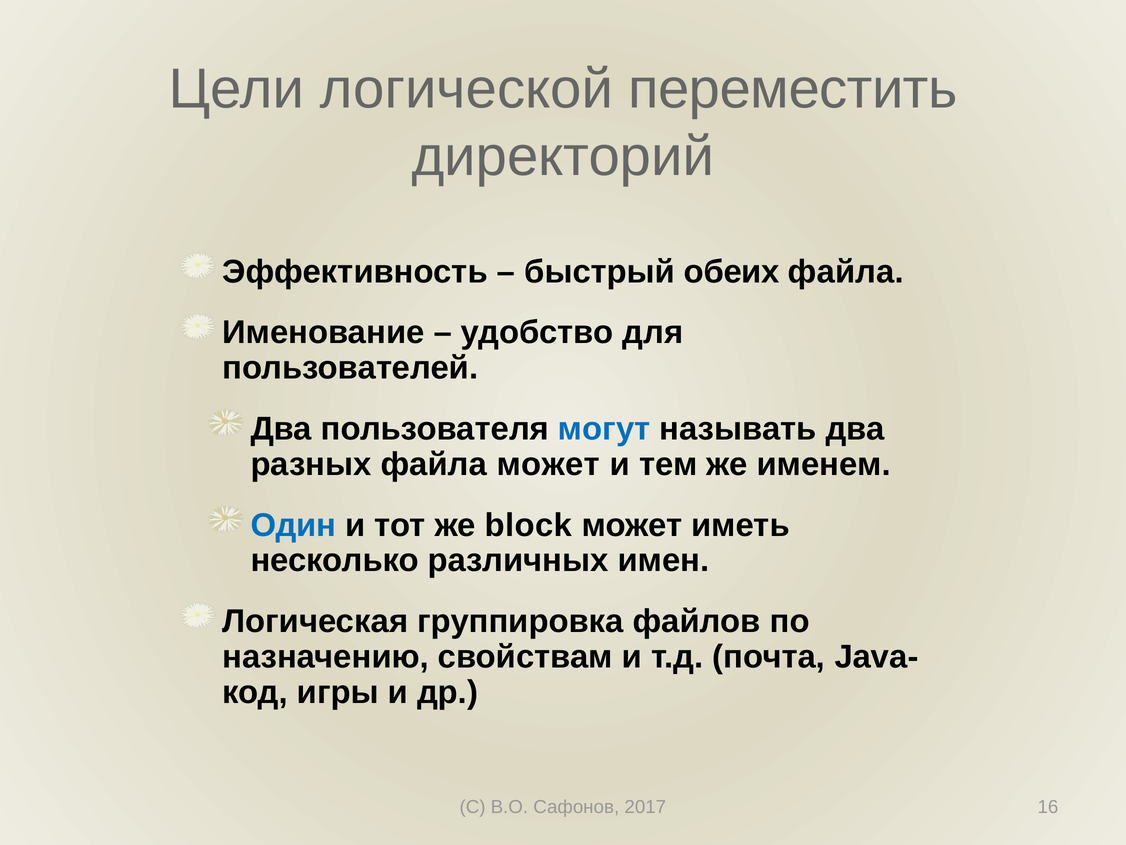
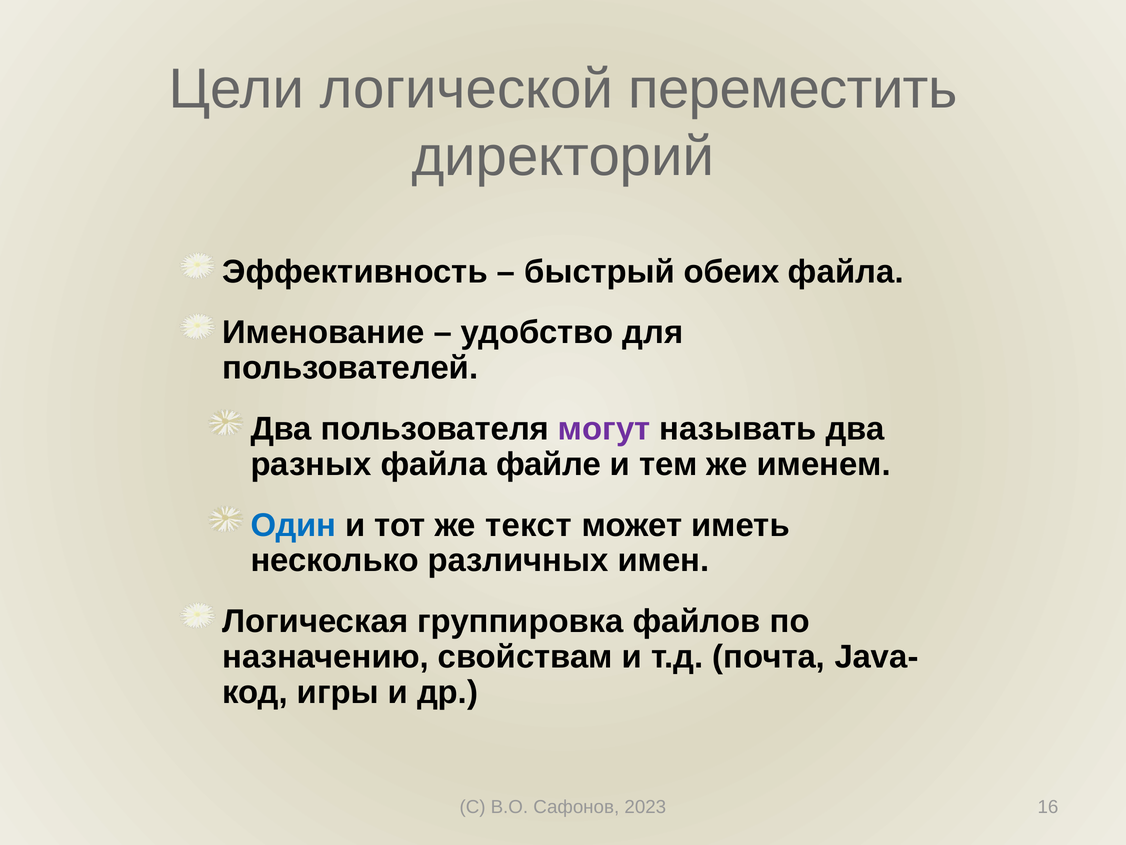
могут colour: blue -> purple (604, 429)
файла может: может -> файле (549, 464)
block: block -> текст (528, 525)
2017: 2017 -> 2023 (645, 806)
